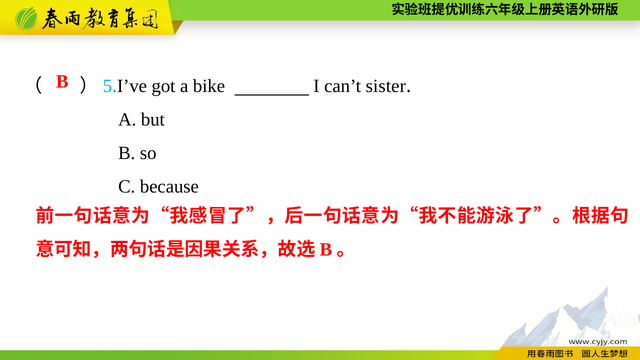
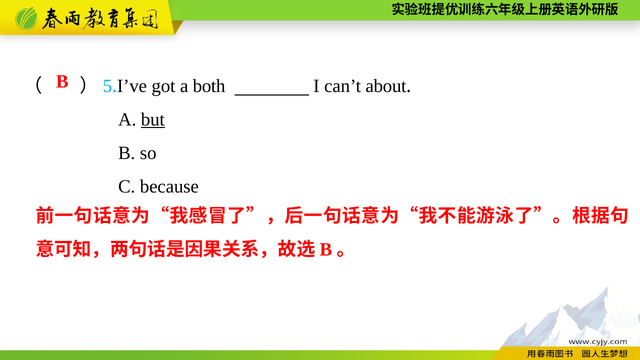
bike: bike -> both (209, 86)
sister: sister -> about (386, 86)
but underline: none -> present (153, 120)
